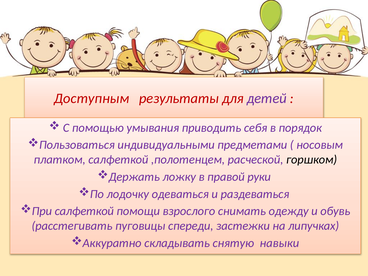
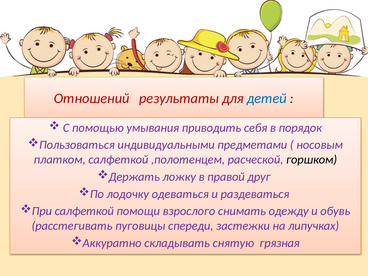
Доступным: Доступным -> Отношений (92, 98)
детей colour: purple -> blue (267, 98)
руки: руки -> друг (259, 177)
навыки: навыки -> грязная (280, 243)
